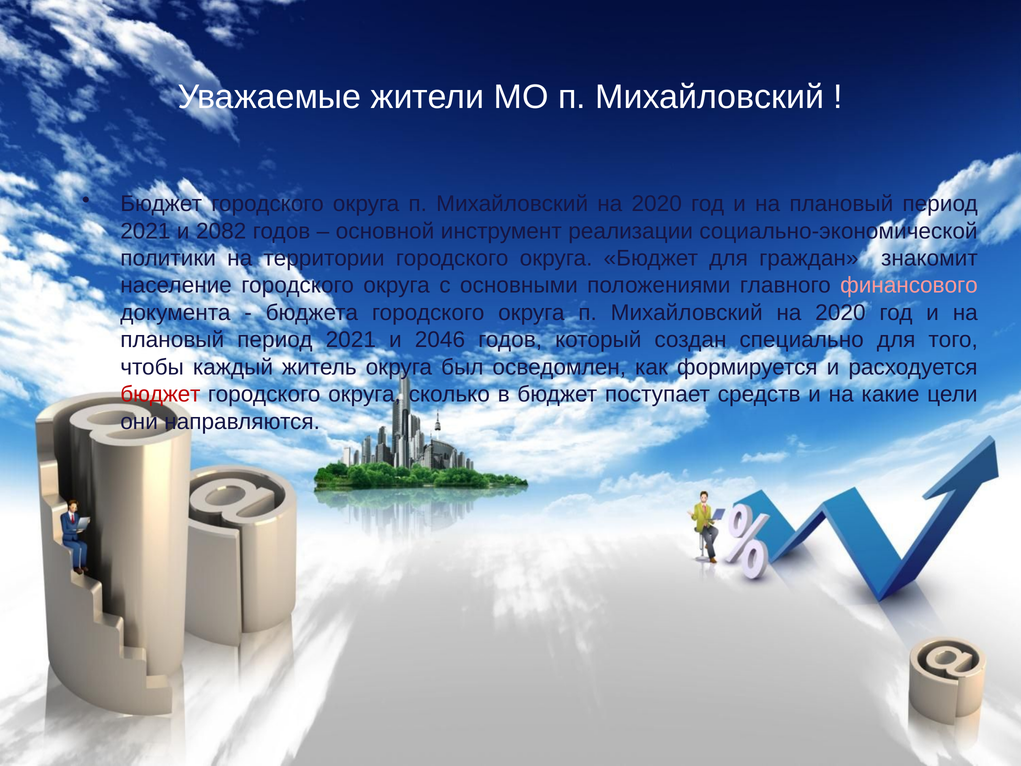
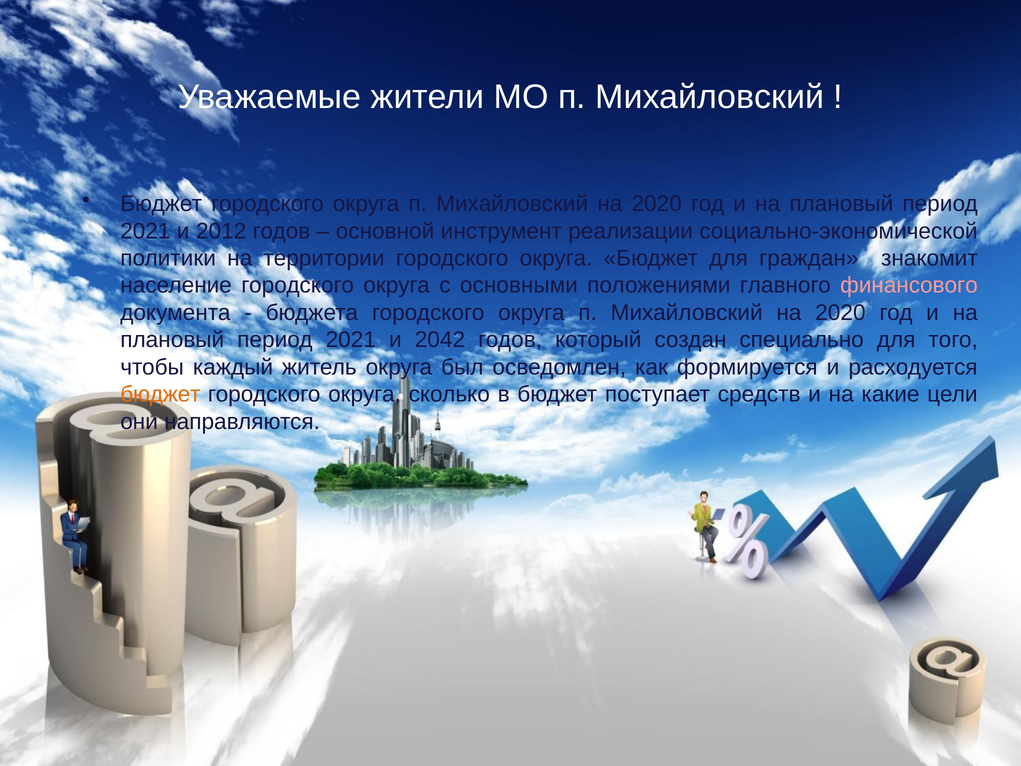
2082: 2082 -> 2012 (221, 231)
2046: 2046 -> 2042 (440, 340)
бюджет colour: red -> orange (160, 394)
